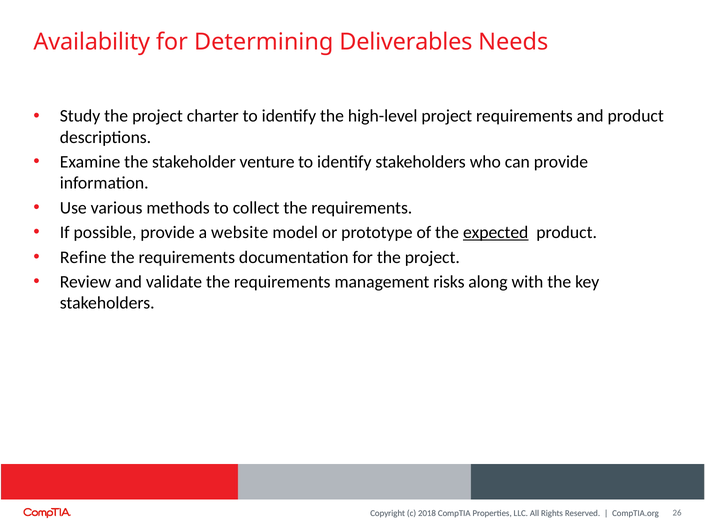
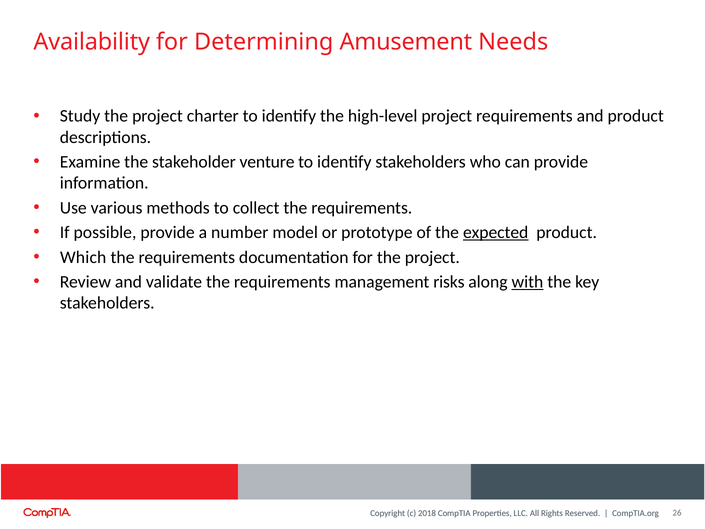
Deliverables: Deliverables -> Amusement (406, 42)
website: website -> number (240, 232)
Refine: Refine -> Which (83, 257)
with underline: none -> present (527, 282)
